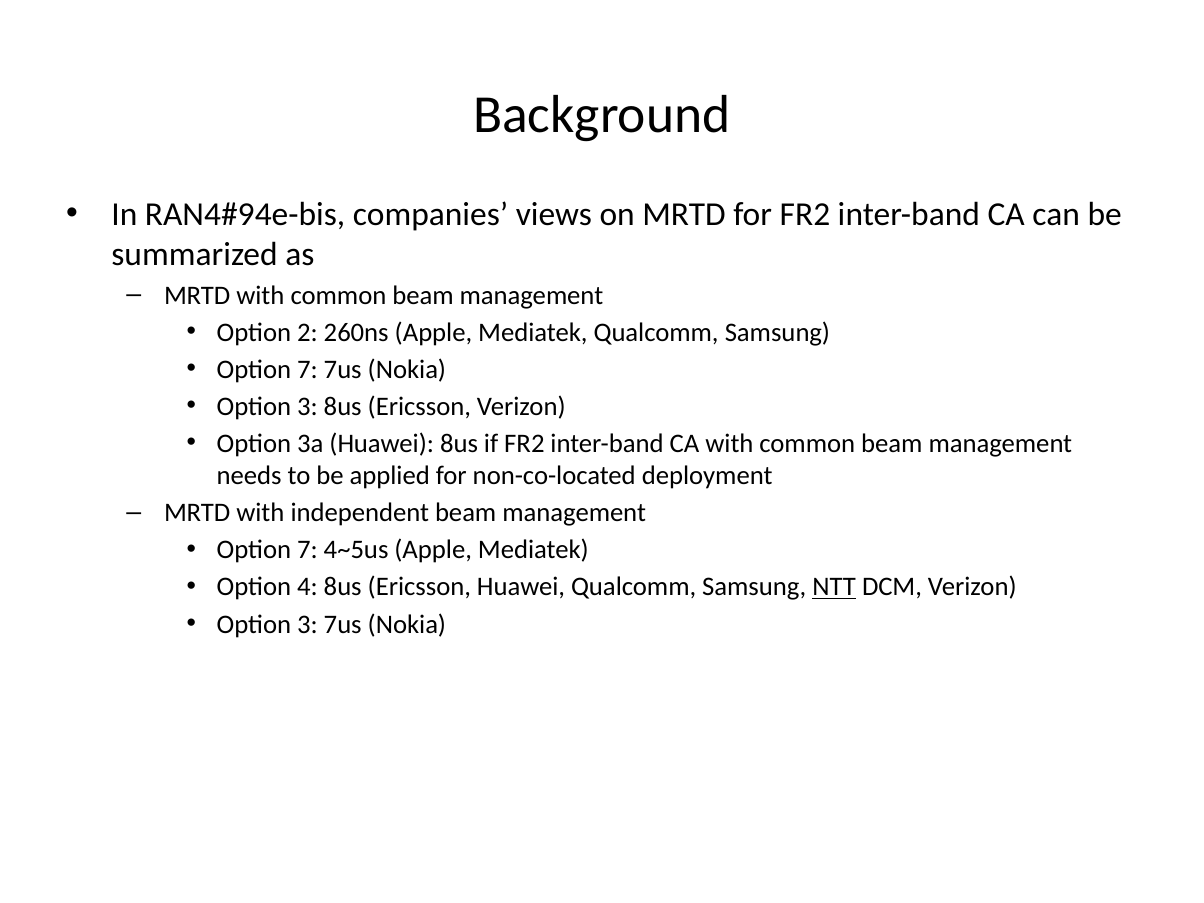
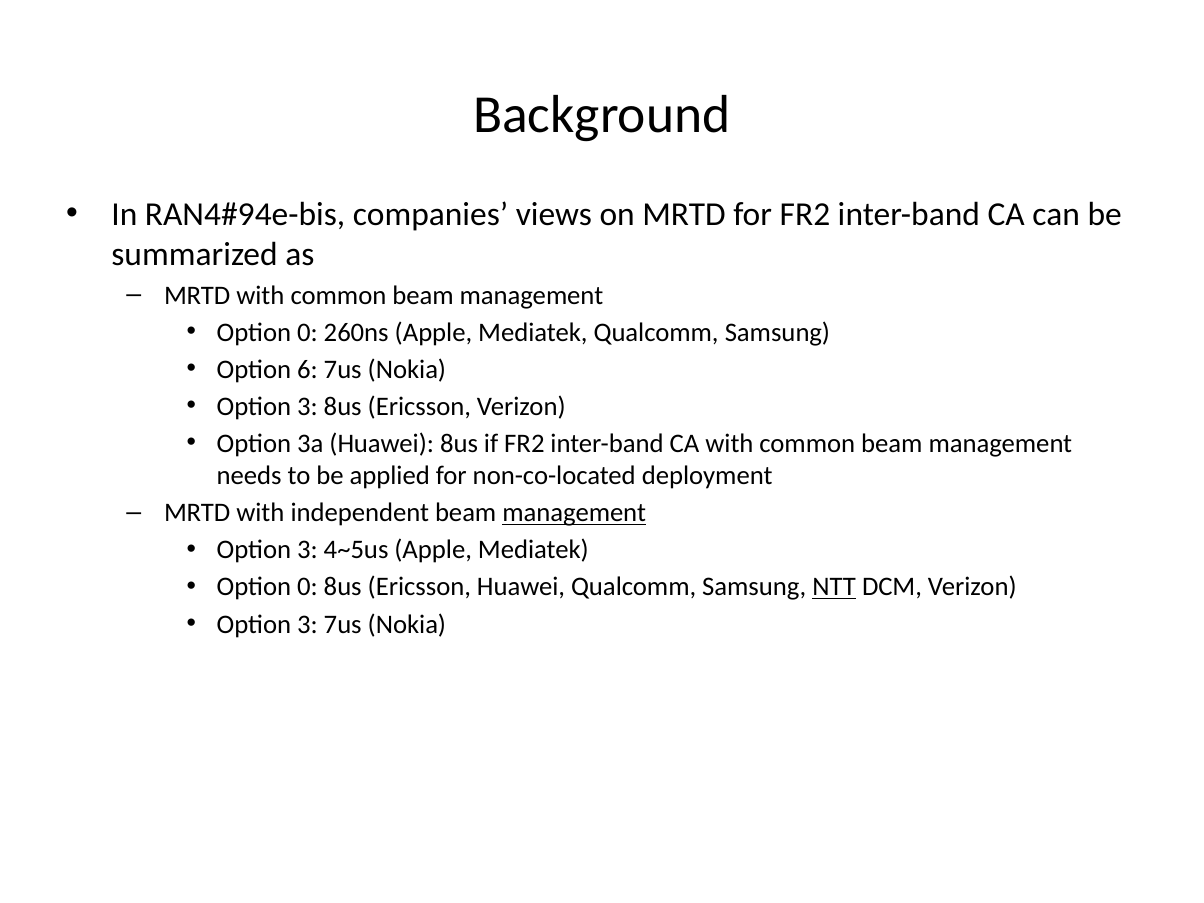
2: 2 -> 0 (307, 332)
7: 7 -> 6 (307, 369)
management underline: none -> present (574, 513)
7: 7 -> 3 (307, 550)
4: 4 -> 0 (307, 587)
